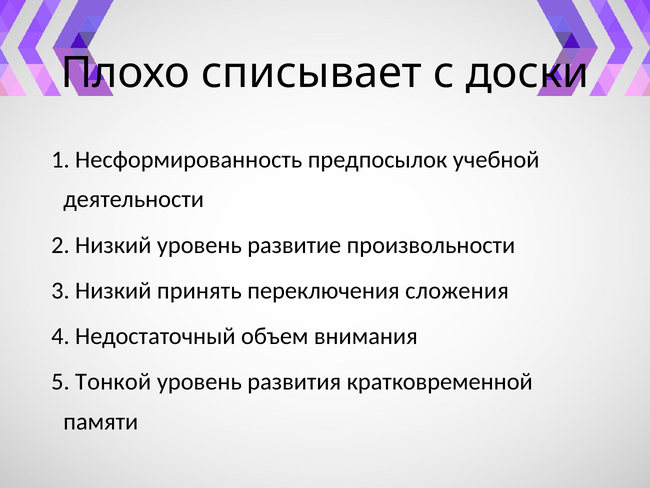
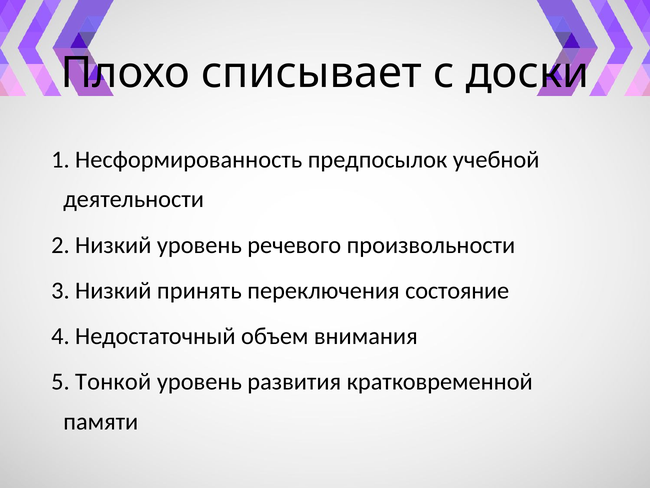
развитие: развитие -> речевого (294, 245)
сложения: сложения -> состояние (457, 290)
